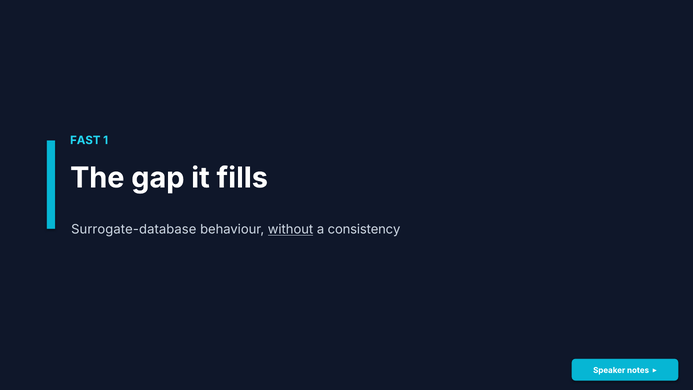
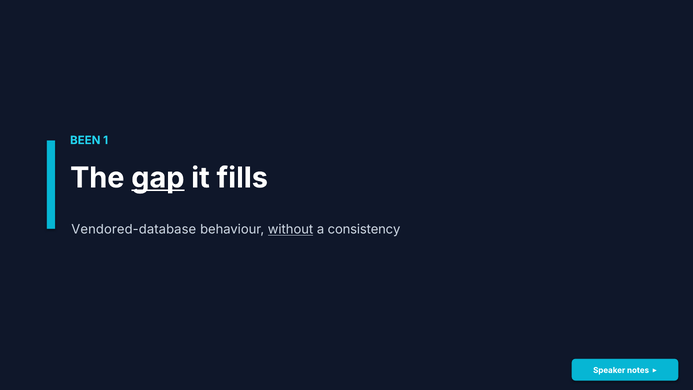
FAST: FAST -> BEEN (85, 140)
gap underline: none -> present (158, 178)
Surrogate-database: Surrogate-database -> Vendored-database (134, 230)
